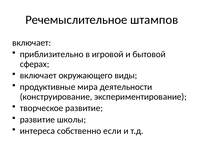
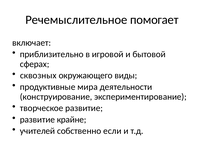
штампов: штампов -> помогает (154, 20)
включает: включает -> сквозных (38, 75)
школы: школы -> крайне (72, 120)
интереса: интереса -> учителей (37, 131)
